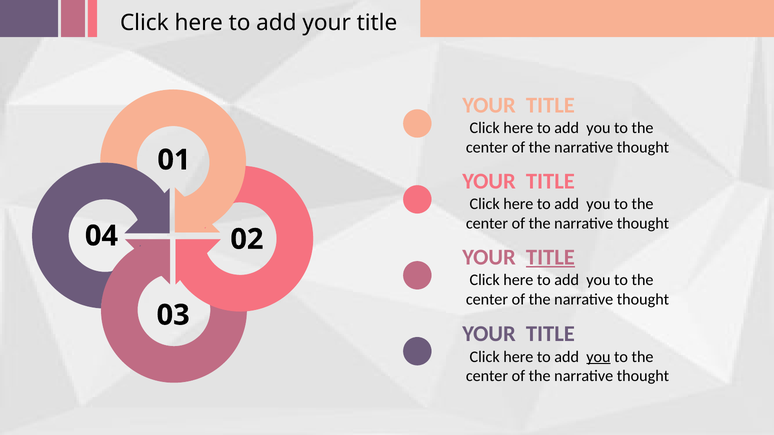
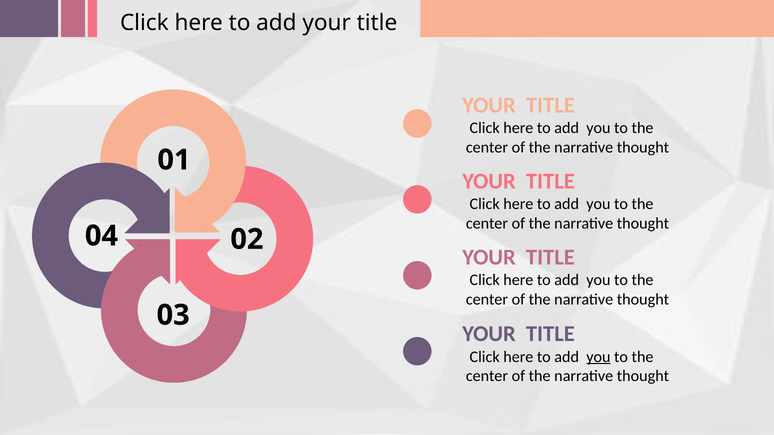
TITLE underline: present -> none (550, 257)
